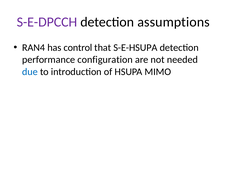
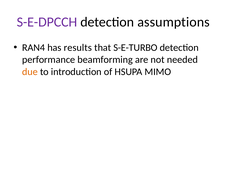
control: control -> results (78, 48)
S-E-HSUPA: S-E-HSUPA -> S-E-TURBO (135, 48)
configuration: configuration -> beamforming (105, 60)
due colour: blue -> orange (30, 72)
